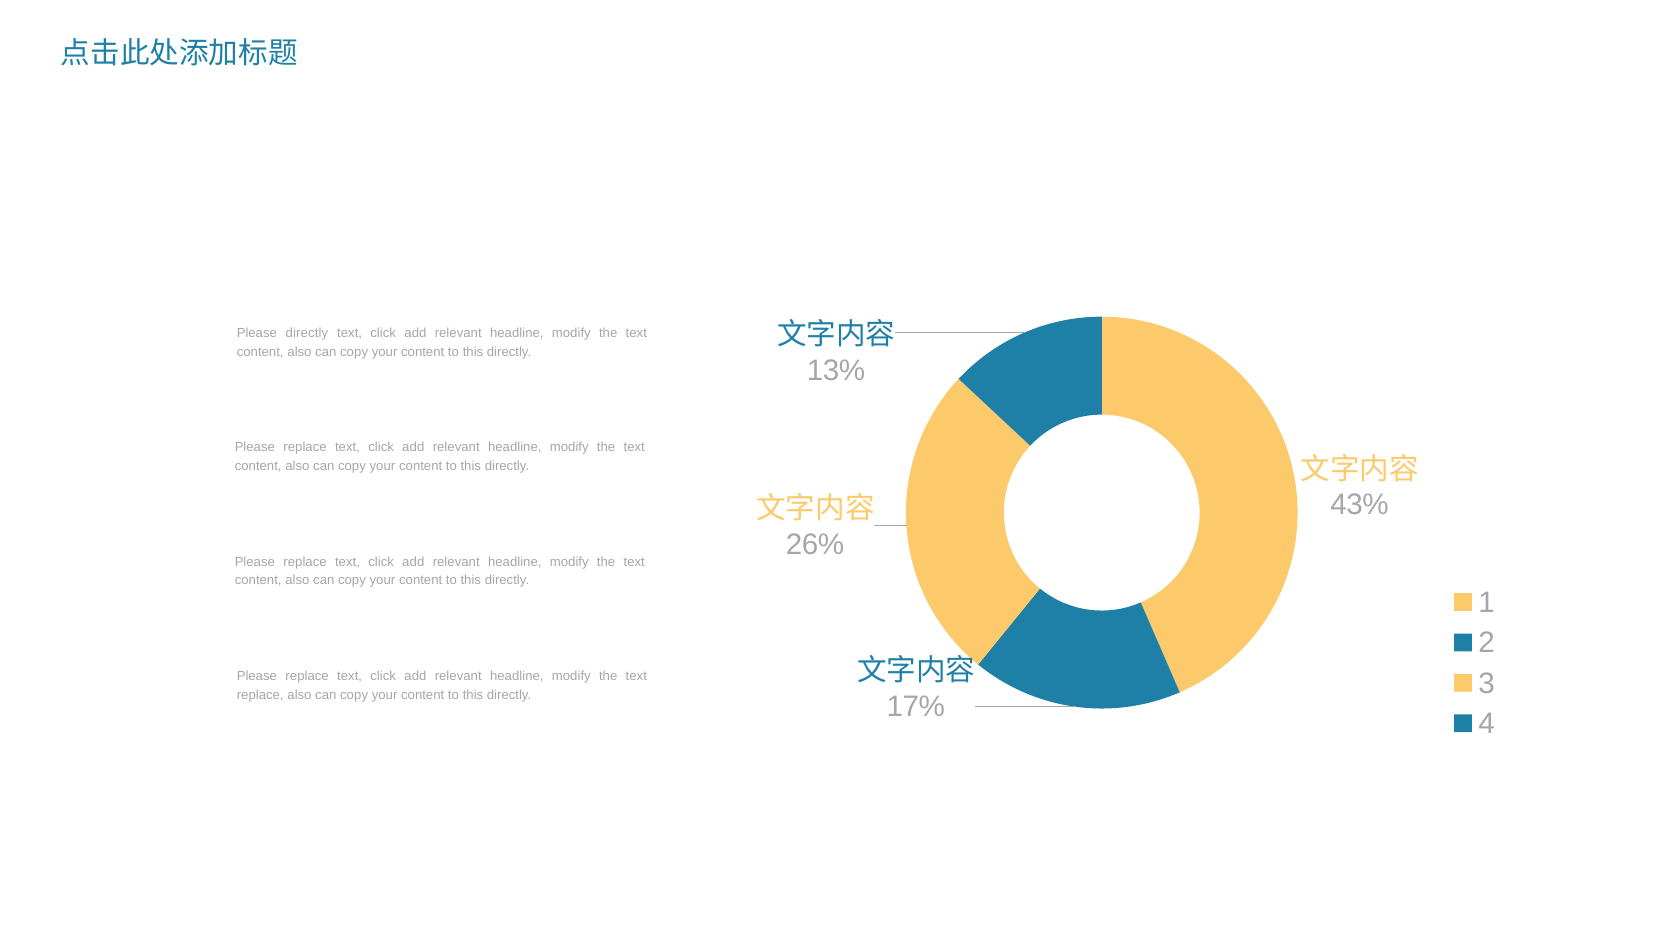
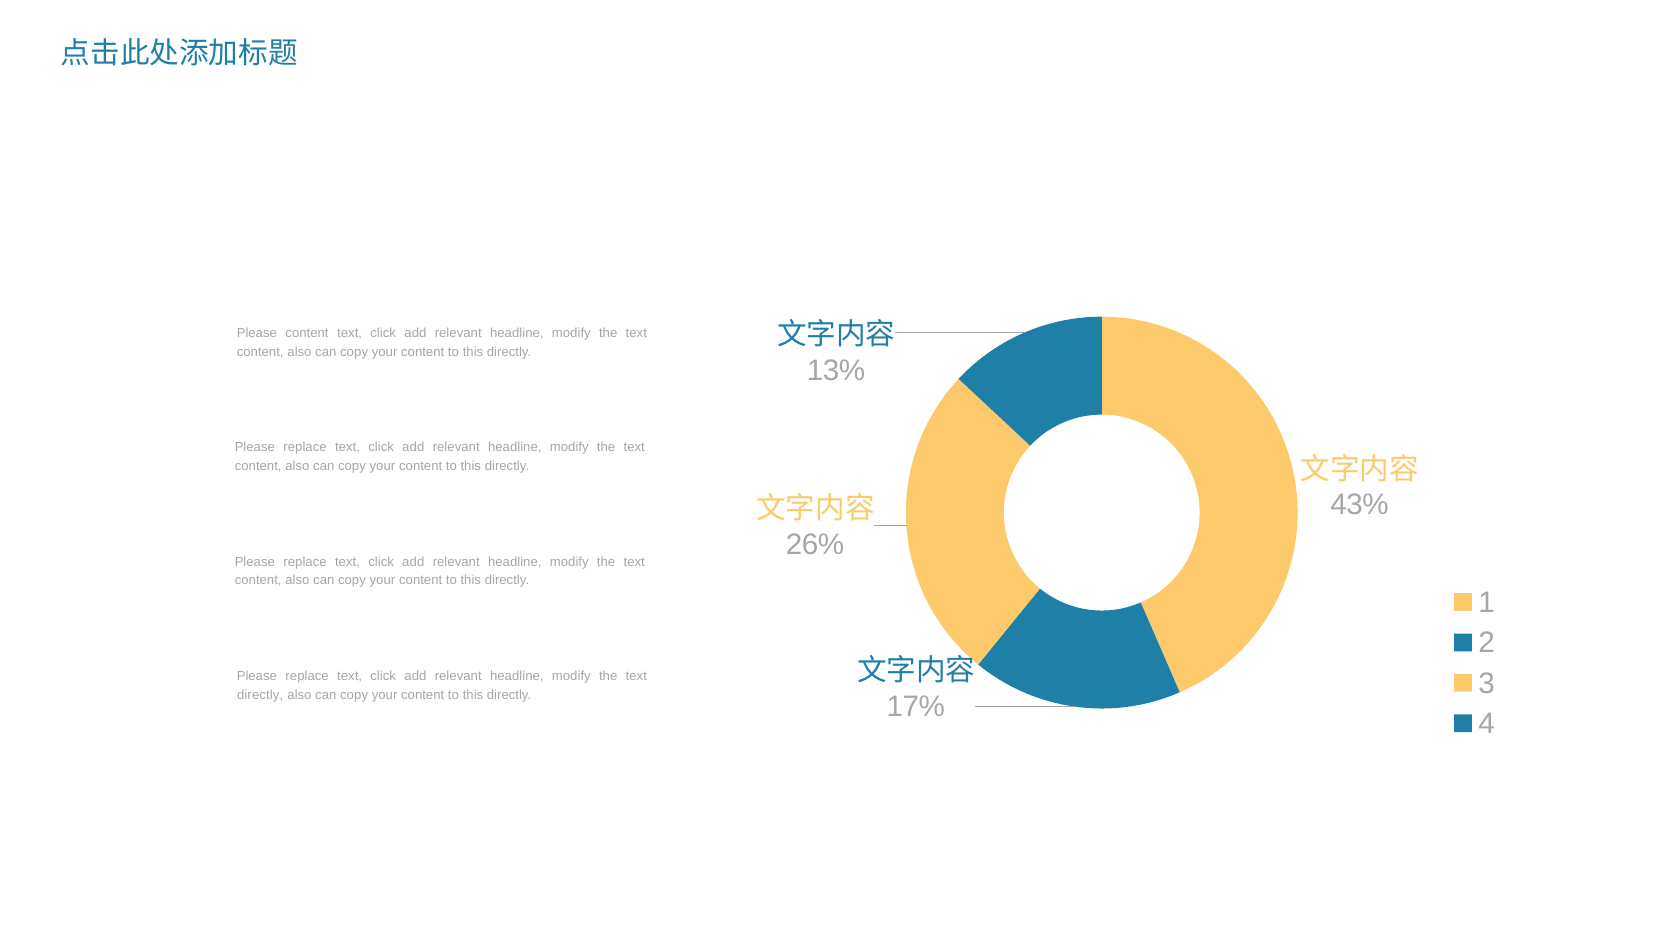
Please directly: directly -> content (307, 333)
replace: replace -> directly (260, 694)
